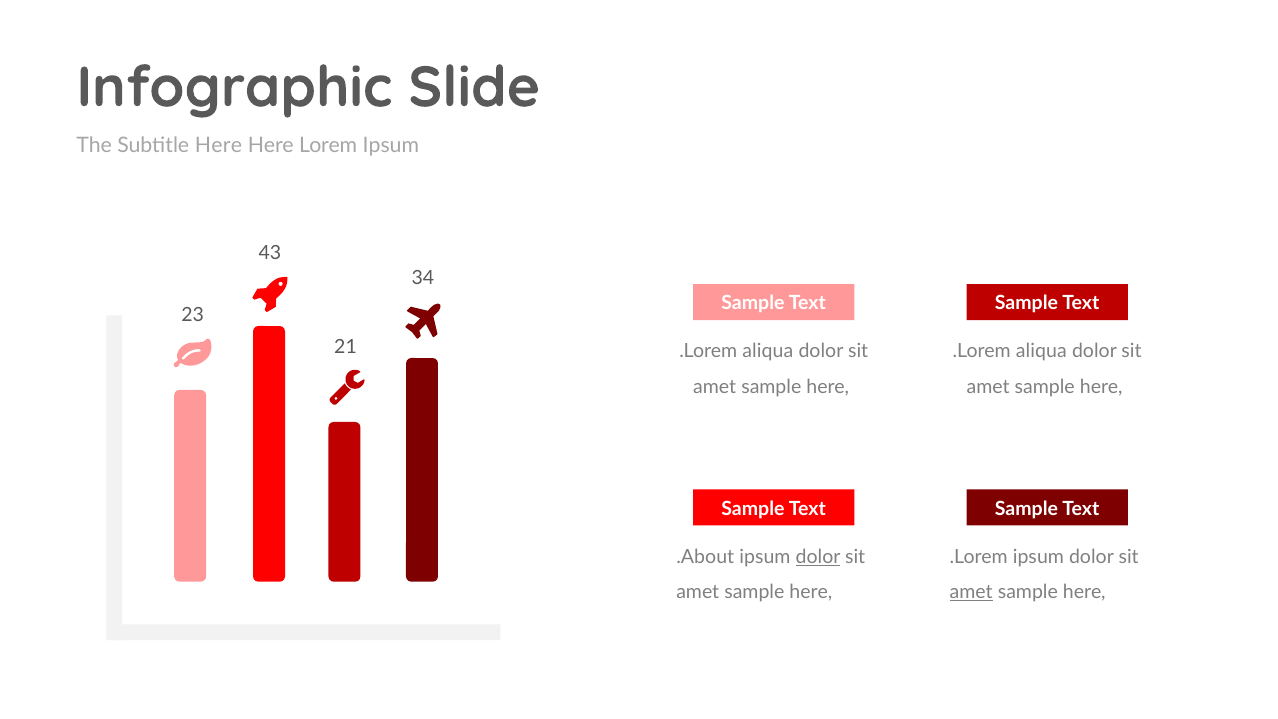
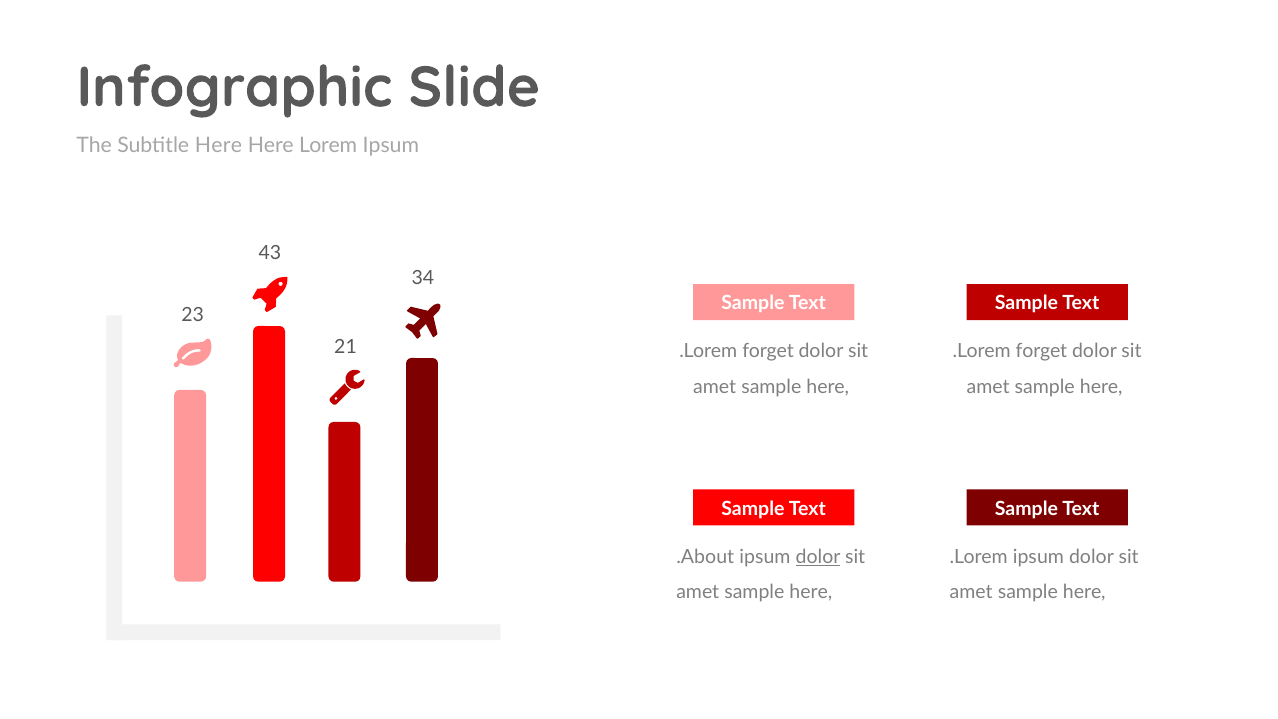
aliqua: aliqua -> forget (768, 351)
aliqua: aliqua -> forget (1041, 351)
amet underline: present -> none (971, 592)
